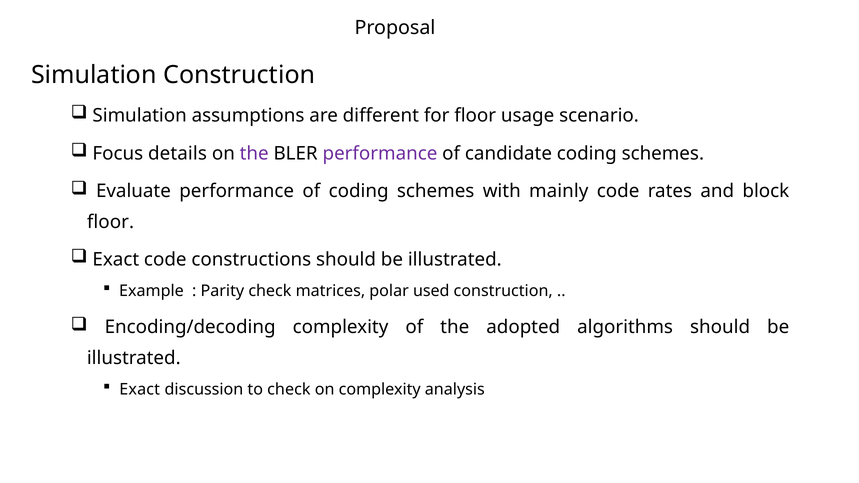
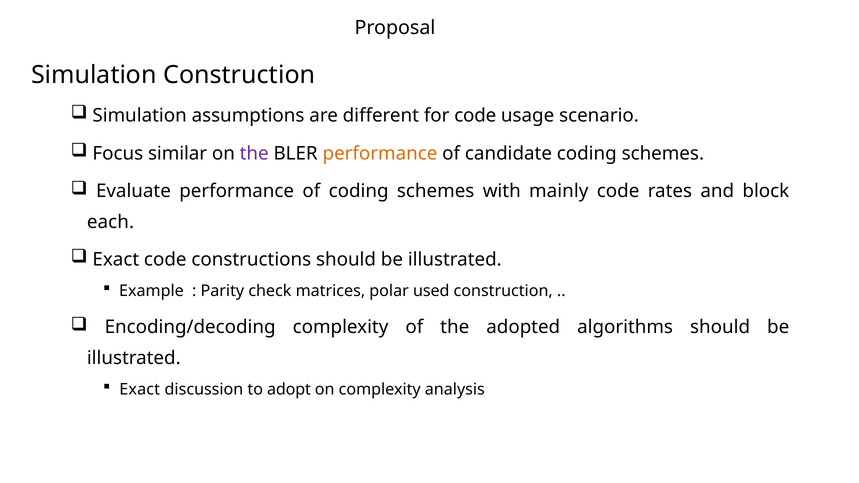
for floor: floor -> code (475, 116)
details: details -> similar (178, 153)
performance colour: purple -> orange (380, 153)
floor: floor -> each (110, 222)
to check: check -> adopt (289, 389)
